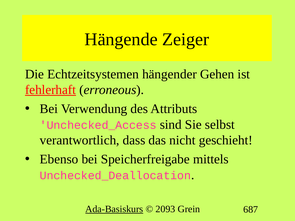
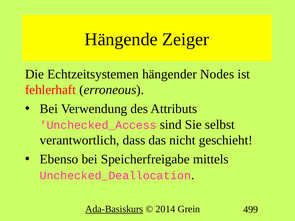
Gehen: Gehen -> Nodes (217, 74)
fehlerhaft underline: present -> none (50, 90)
2093: 2093 -> 2014 (165, 209)
687: 687 -> 499 (251, 210)
